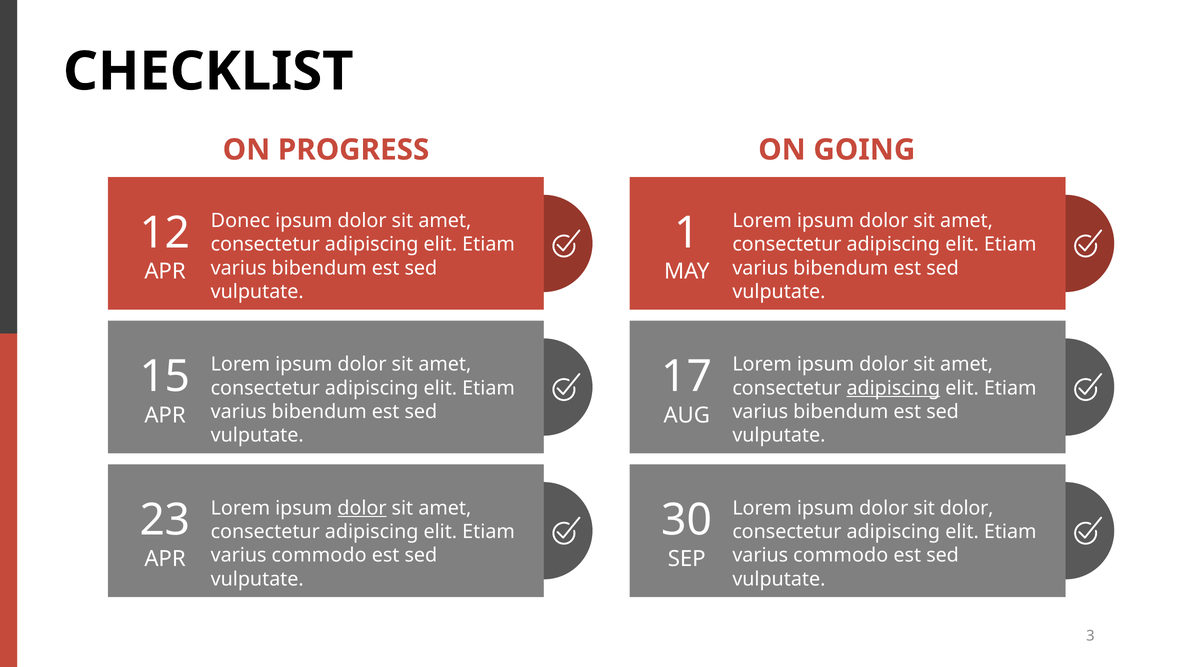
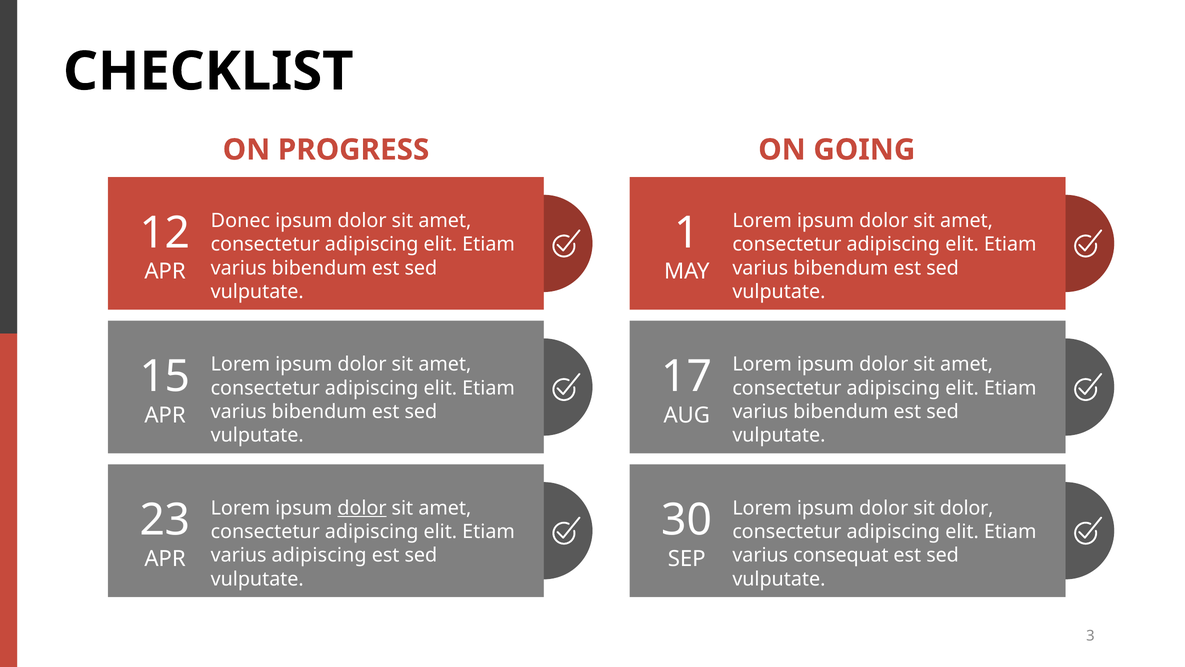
adipiscing underline: present -> none (893, 388)
commodo: commodo -> adipiscing (319, 555)
commodo: commodo -> consequat (841, 555)
